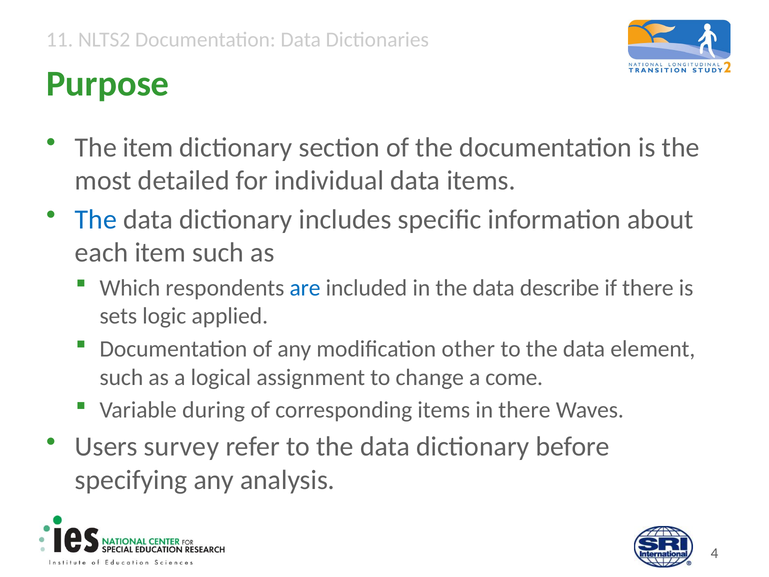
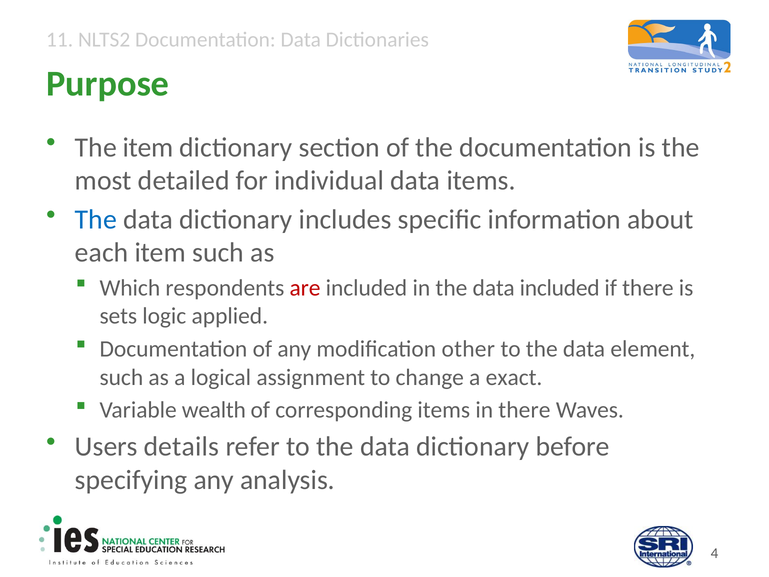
are colour: blue -> red (305, 288)
data describe: describe -> included (560, 288)
come: come -> exact (514, 377)
during: during -> wealth (214, 410)
survey: survey -> details (182, 447)
